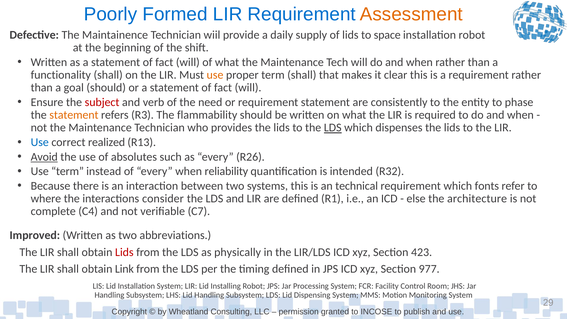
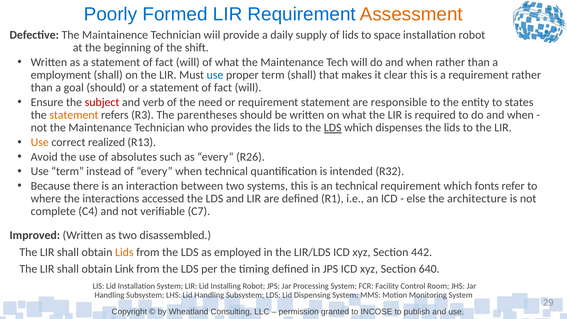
functionality: functionality -> employment (61, 75)
use colour: orange -> blue (215, 75)
consistently: consistently -> responsible (399, 102)
phase: phase -> states (519, 102)
flammability: flammability -> parentheses (207, 115)
Use colour: blue -> orange (40, 142)
Avoid underline: present -> none (44, 157)
when reliability: reliability -> technical (226, 171)
consider: consider -> accessed (163, 198)
abbreviations: abbreviations -> disassembled (175, 235)
Lids colour: red -> orange (124, 252)
physically: physically -> employed (238, 252)
423: 423 -> 442 (422, 252)
977: 977 -> 640 (429, 269)
